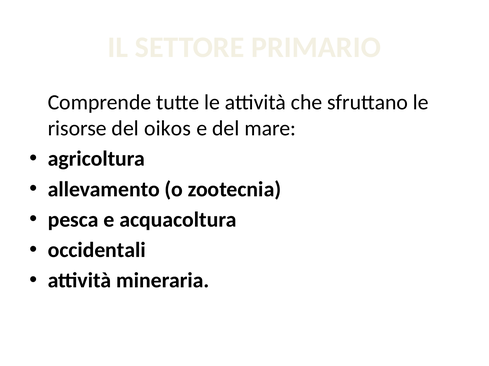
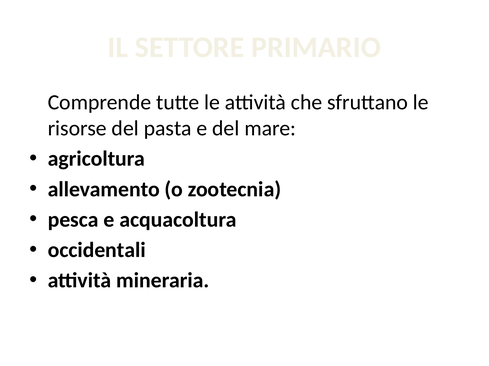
oikos: oikos -> pasta (168, 129)
